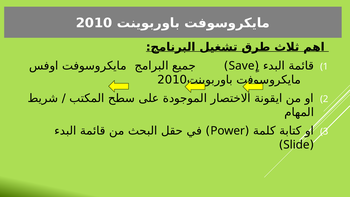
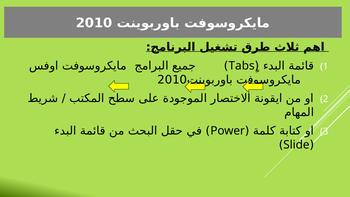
Save: Save -> Tabs (242, 66)
